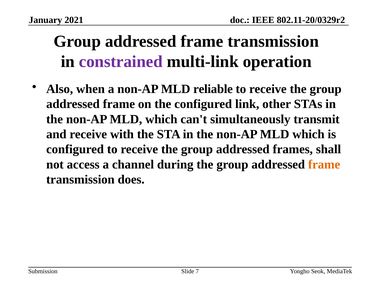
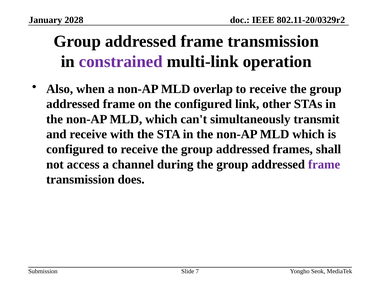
2021: 2021 -> 2028 (74, 20)
reliable: reliable -> overlap (213, 89)
frame colour: orange -> purple (324, 164)
